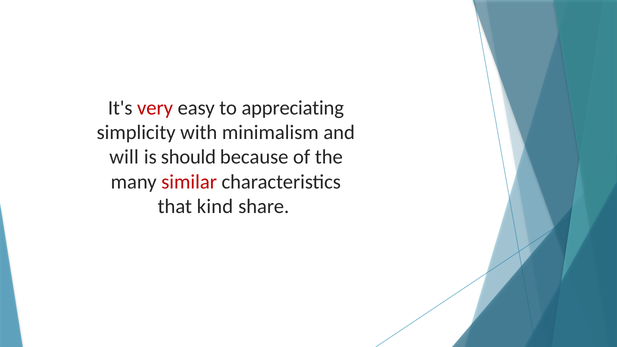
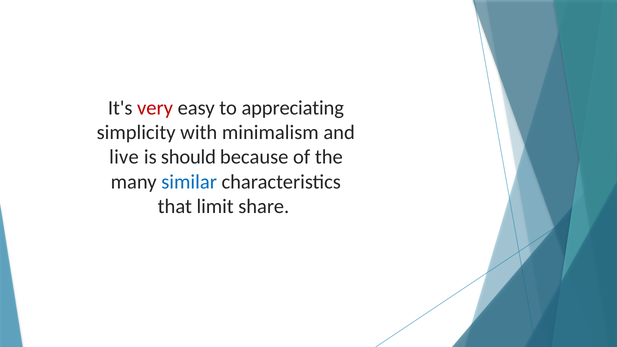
will: will -> live (124, 157)
similar colour: red -> blue (189, 182)
kind: kind -> limit (215, 207)
